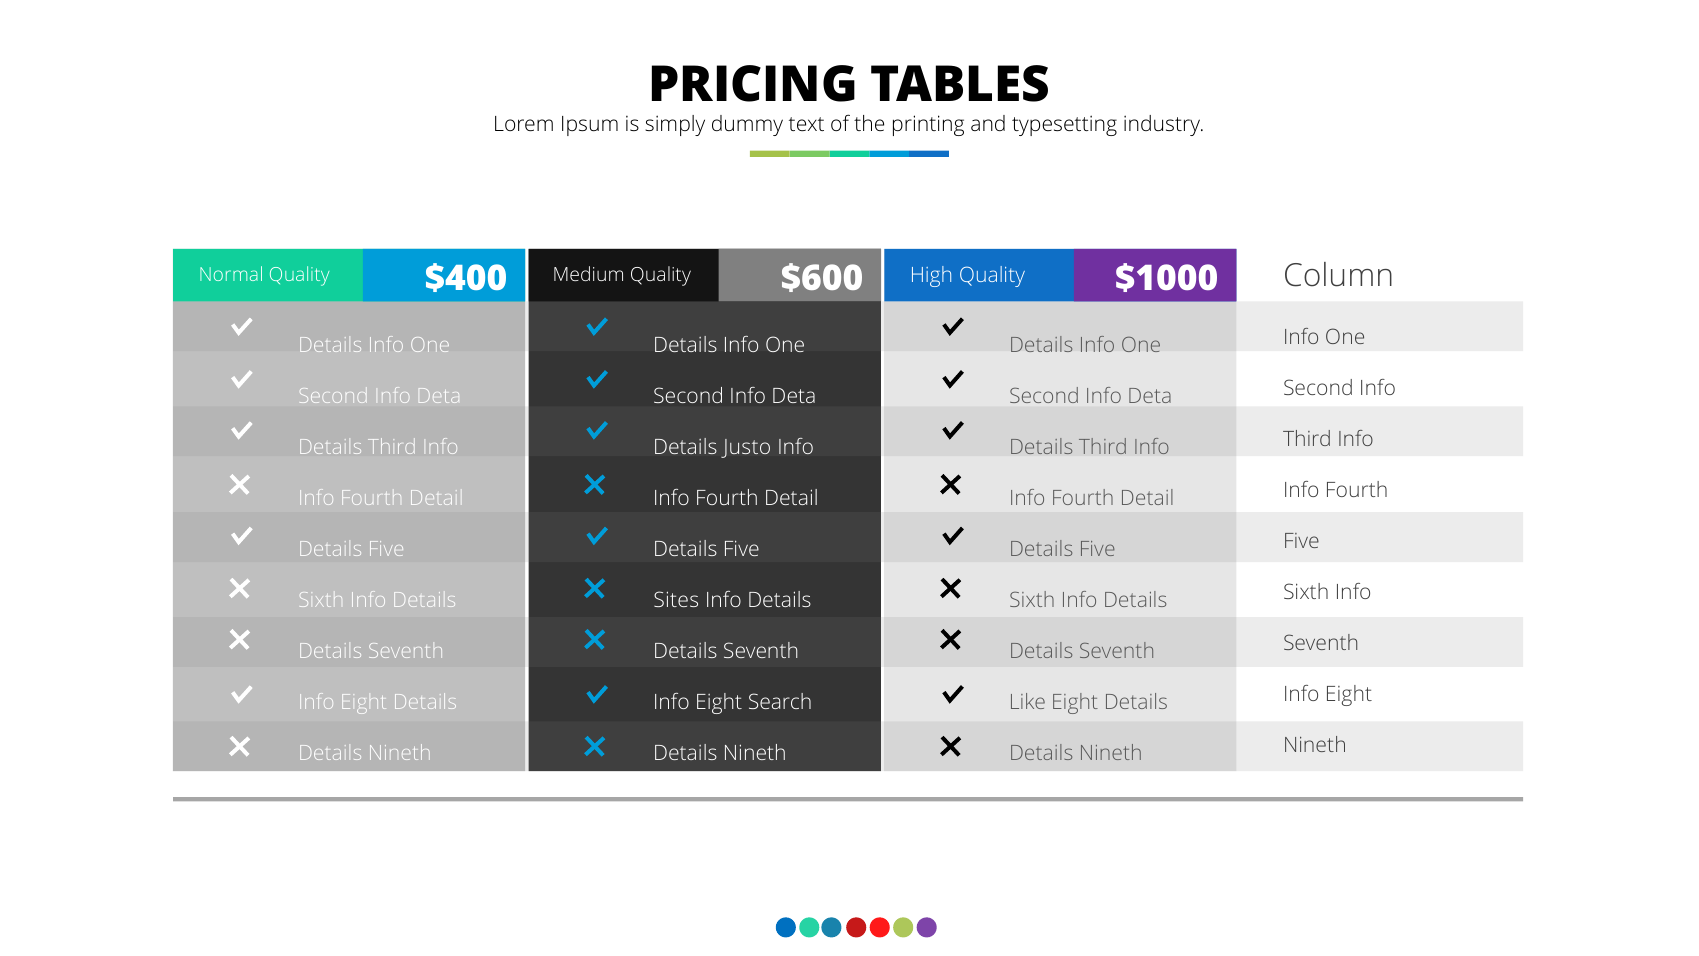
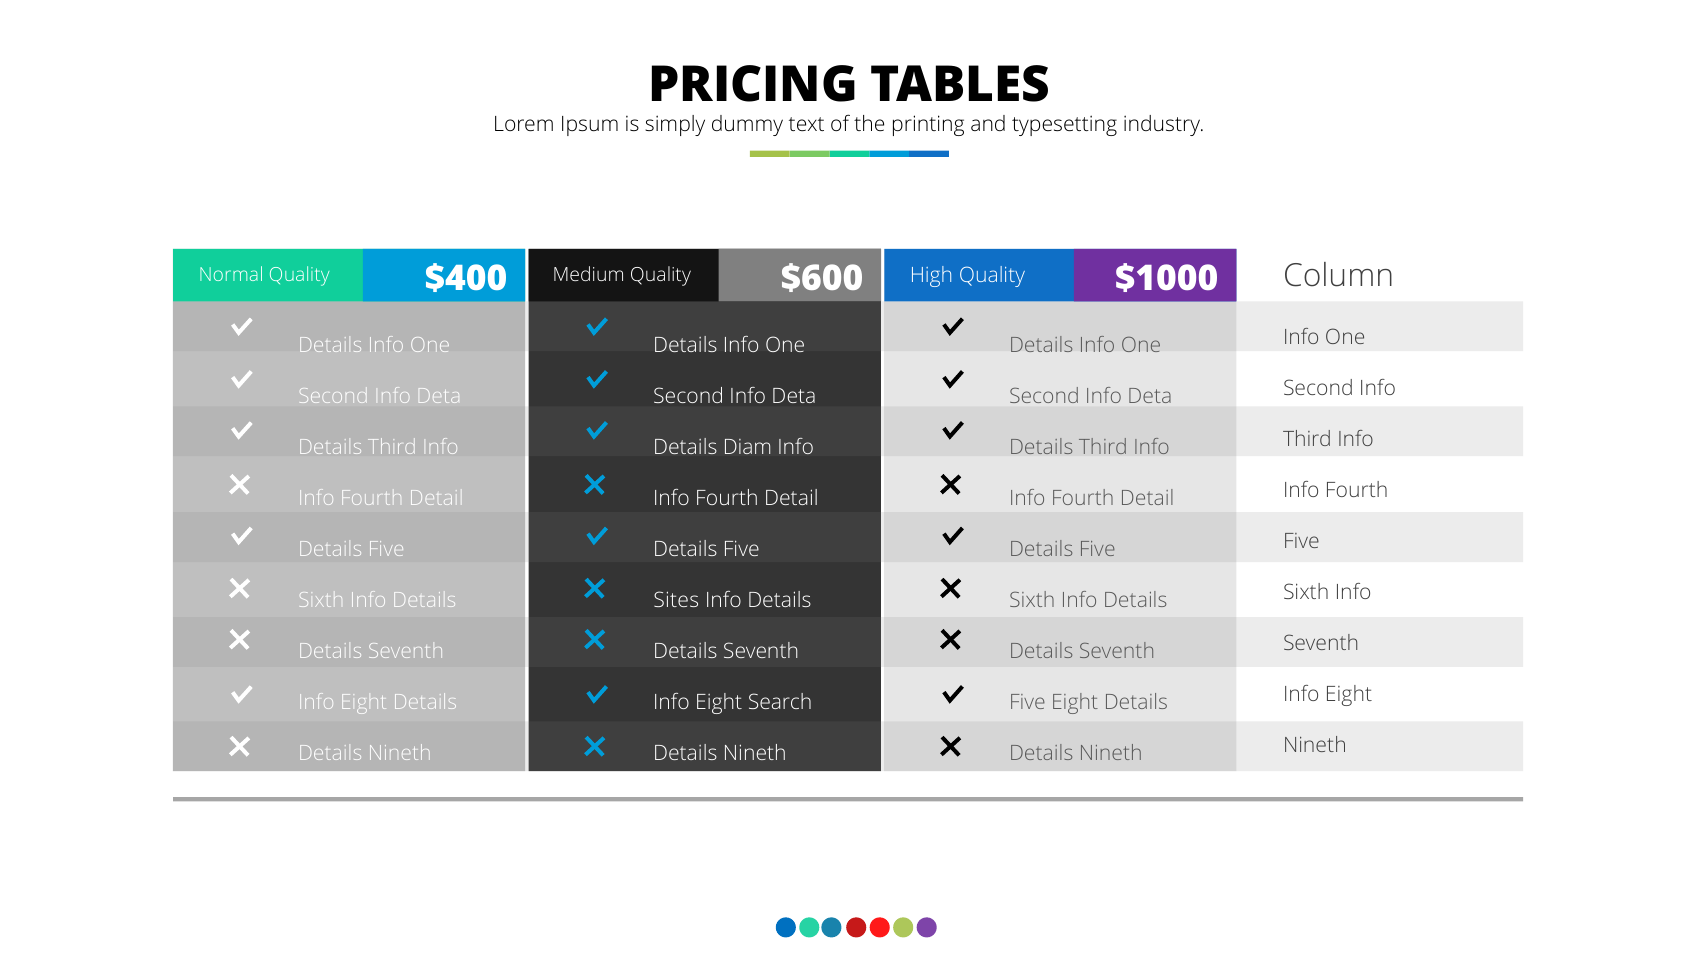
Justo: Justo -> Diam (747, 447)
Like: Like -> Five (1027, 702)
